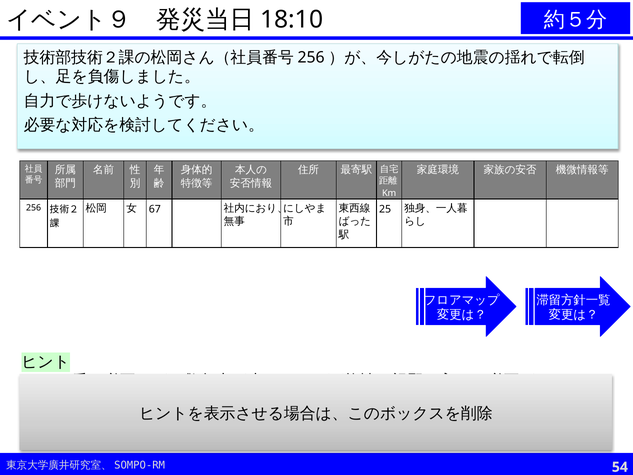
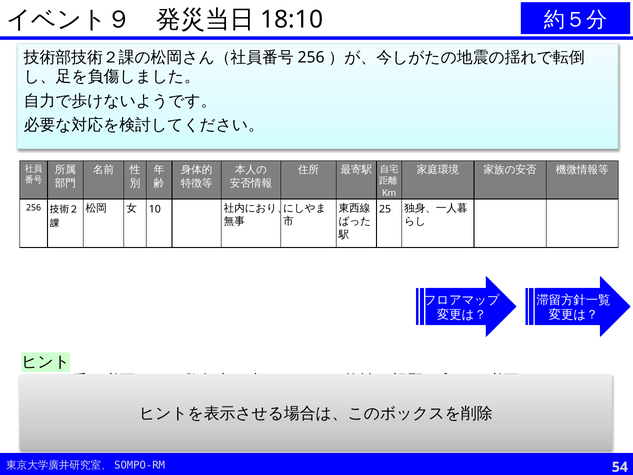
67: 67 -> 10 (155, 209)
